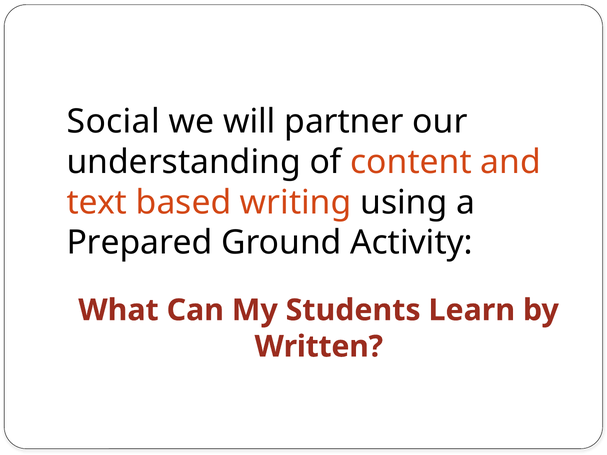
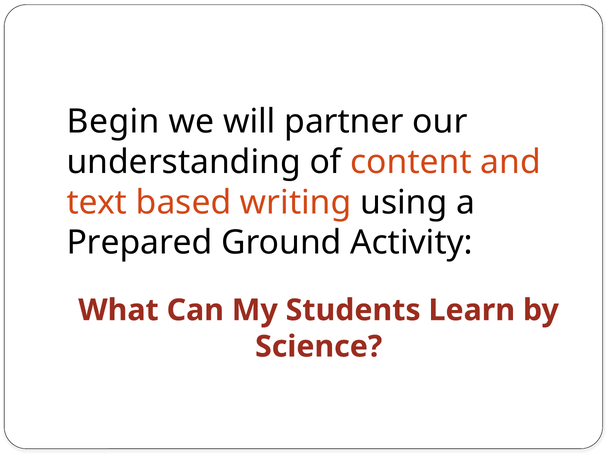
Social: Social -> Begin (113, 122)
Written: Written -> Science (319, 347)
